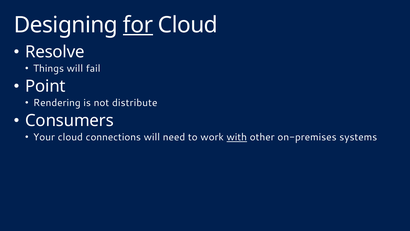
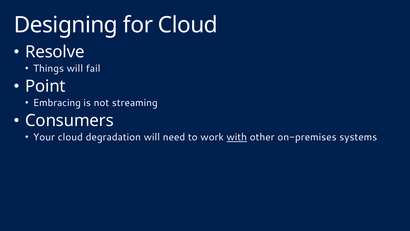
for underline: present -> none (138, 25)
Rendering: Rendering -> Embracing (57, 103)
distribute: distribute -> streaming (135, 103)
connections: connections -> degradation (113, 137)
